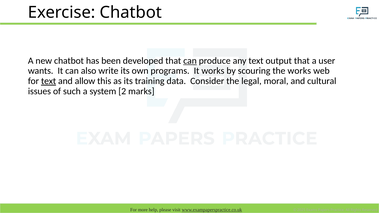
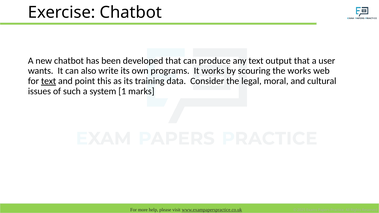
can underline: present -> none (190, 61)
allow: allow -> point (85, 81)
2: 2 -> 1 (122, 91)
